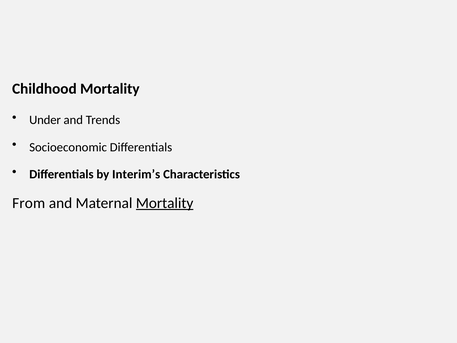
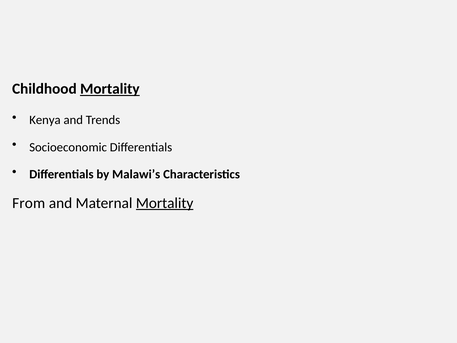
Mortality underline: none -> present (110, 89)
Under: Under -> Kenya (45, 120)
Interim’s: Interim’s -> Malawi’s (136, 174)
